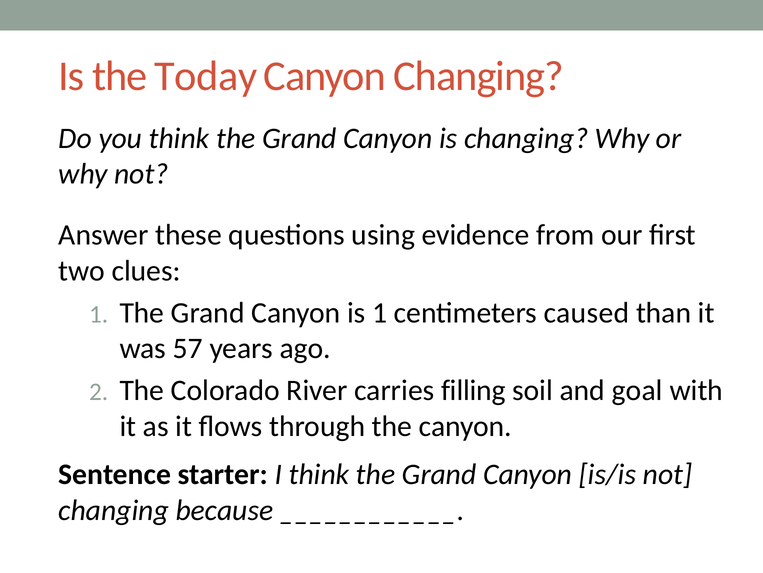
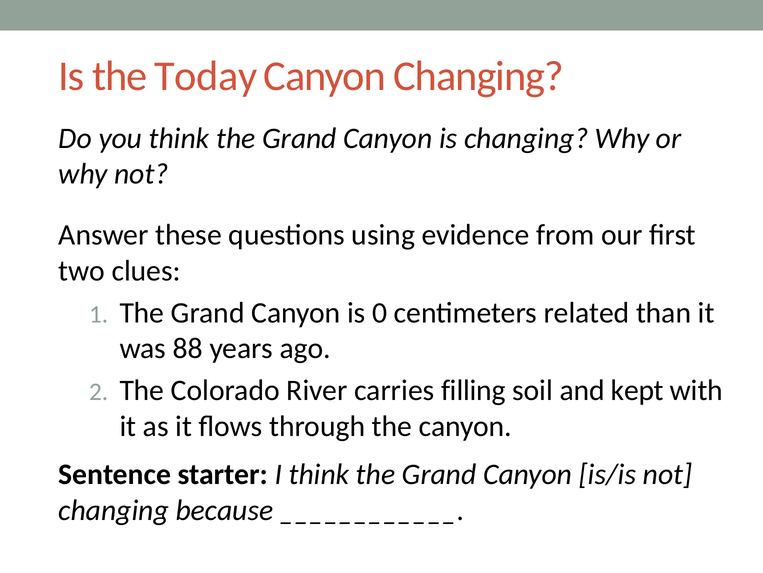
is 1: 1 -> 0 (380, 312)
caused: caused -> related (587, 312)
57: 57 -> 88 (188, 348)
goal: goal -> kept (637, 390)
